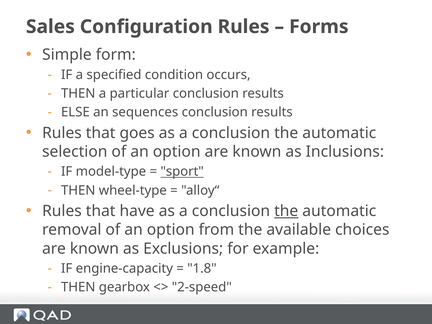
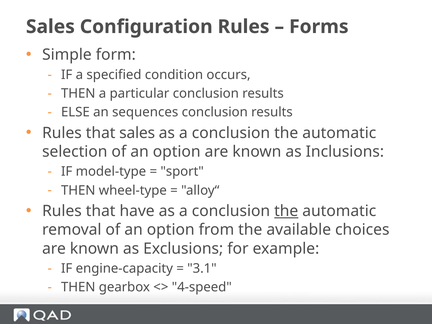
that goes: goes -> sales (137, 133)
sport underline: present -> none (182, 172)
1.8: 1.8 -> 3.1 (202, 269)
2-speed: 2-speed -> 4-speed (202, 287)
